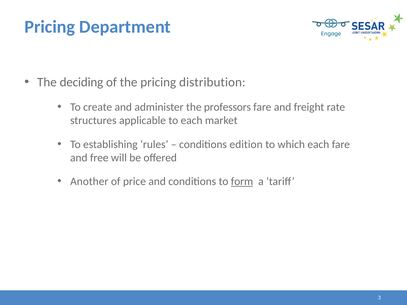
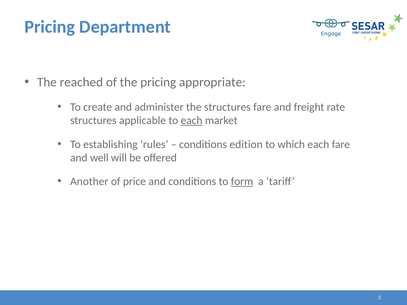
deciding: deciding -> reached (81, 82)
distribution: distribution -> appropriate (212, 82)
the professors: professors -> structures (227, 107)
each underline: none -> present (192, 121)
free: free -> well (99, 158)
